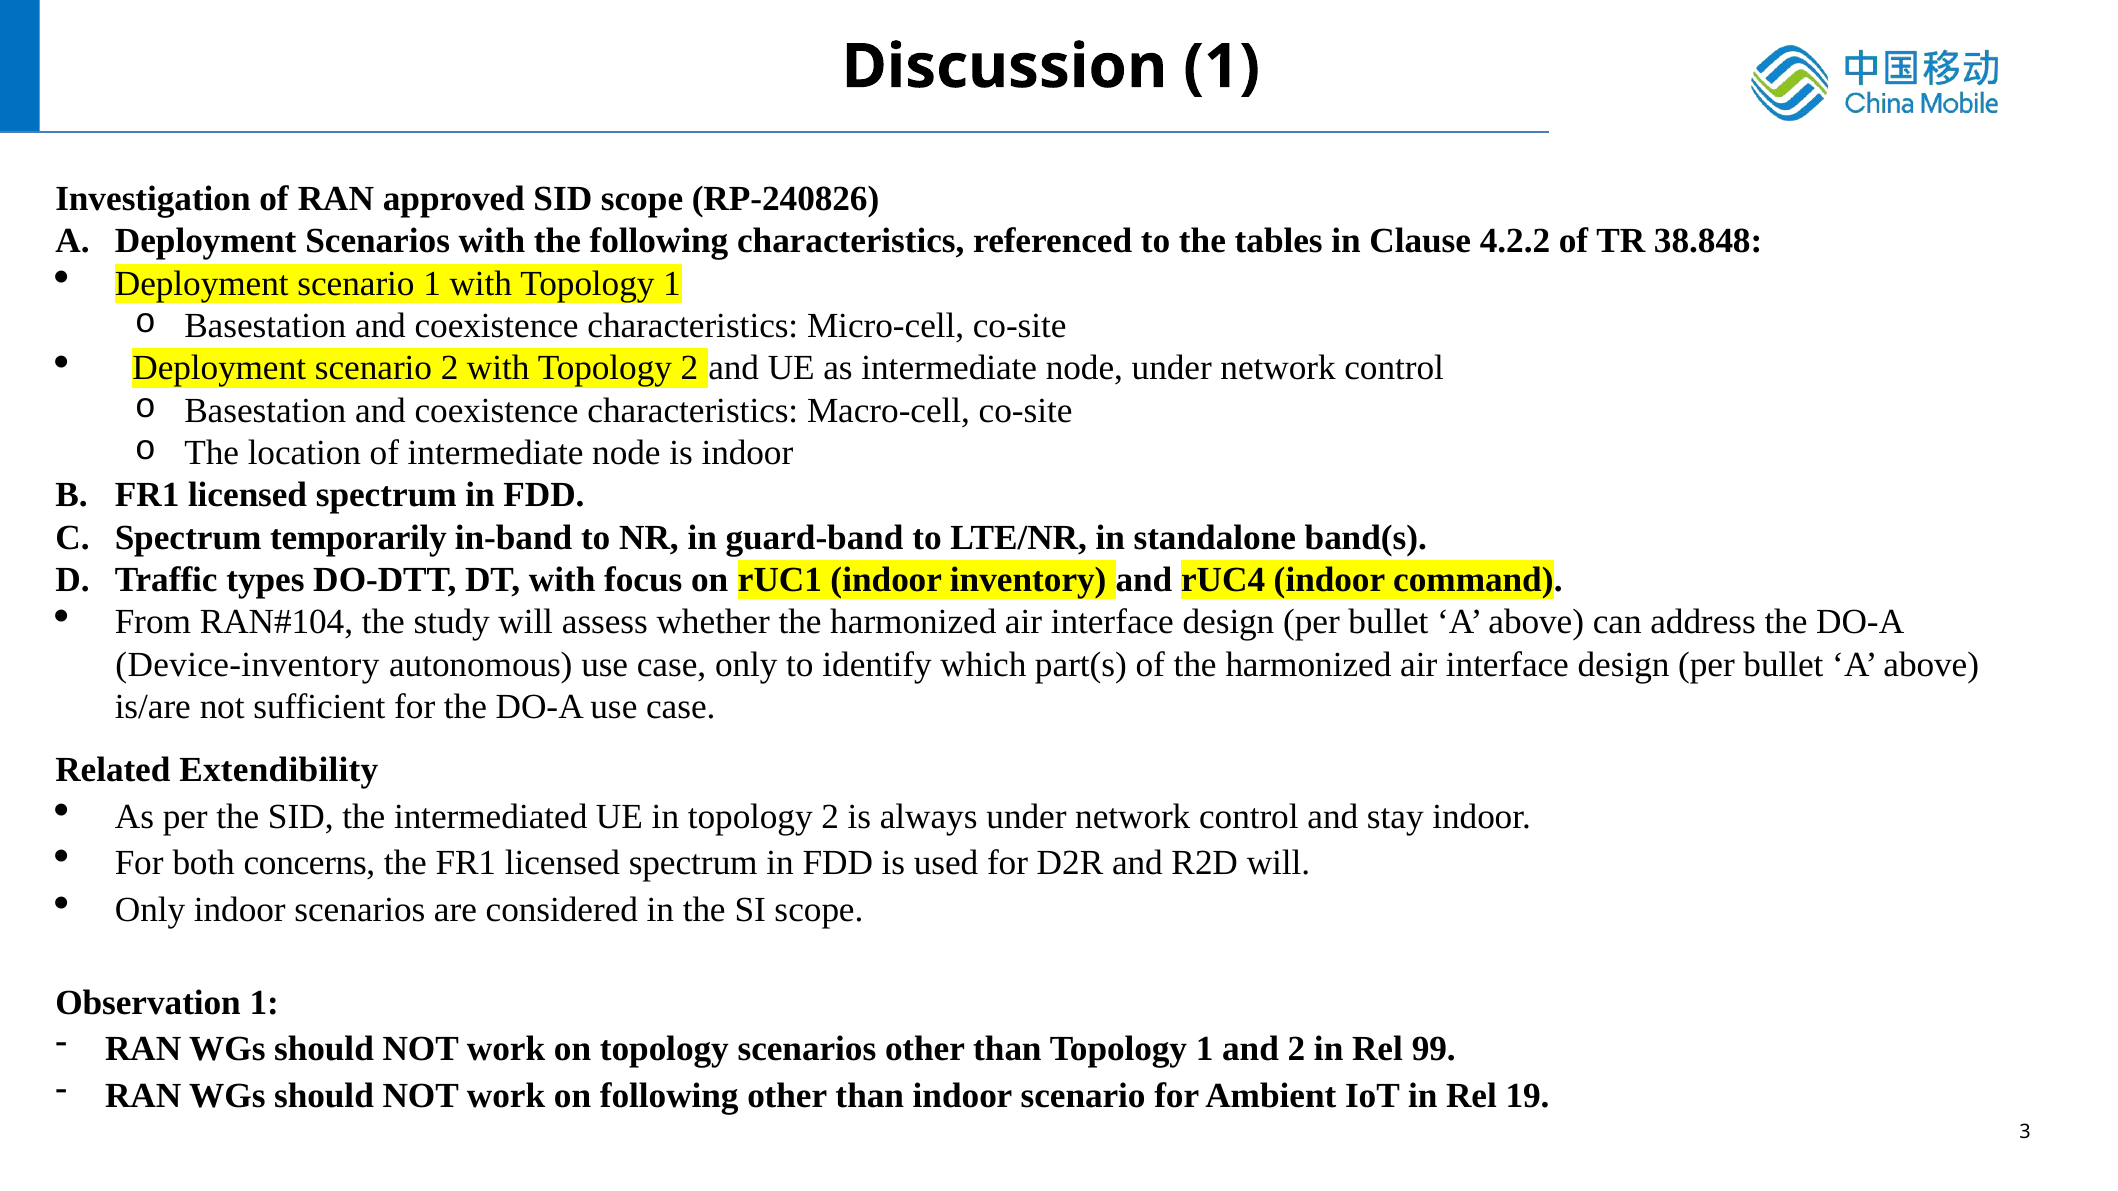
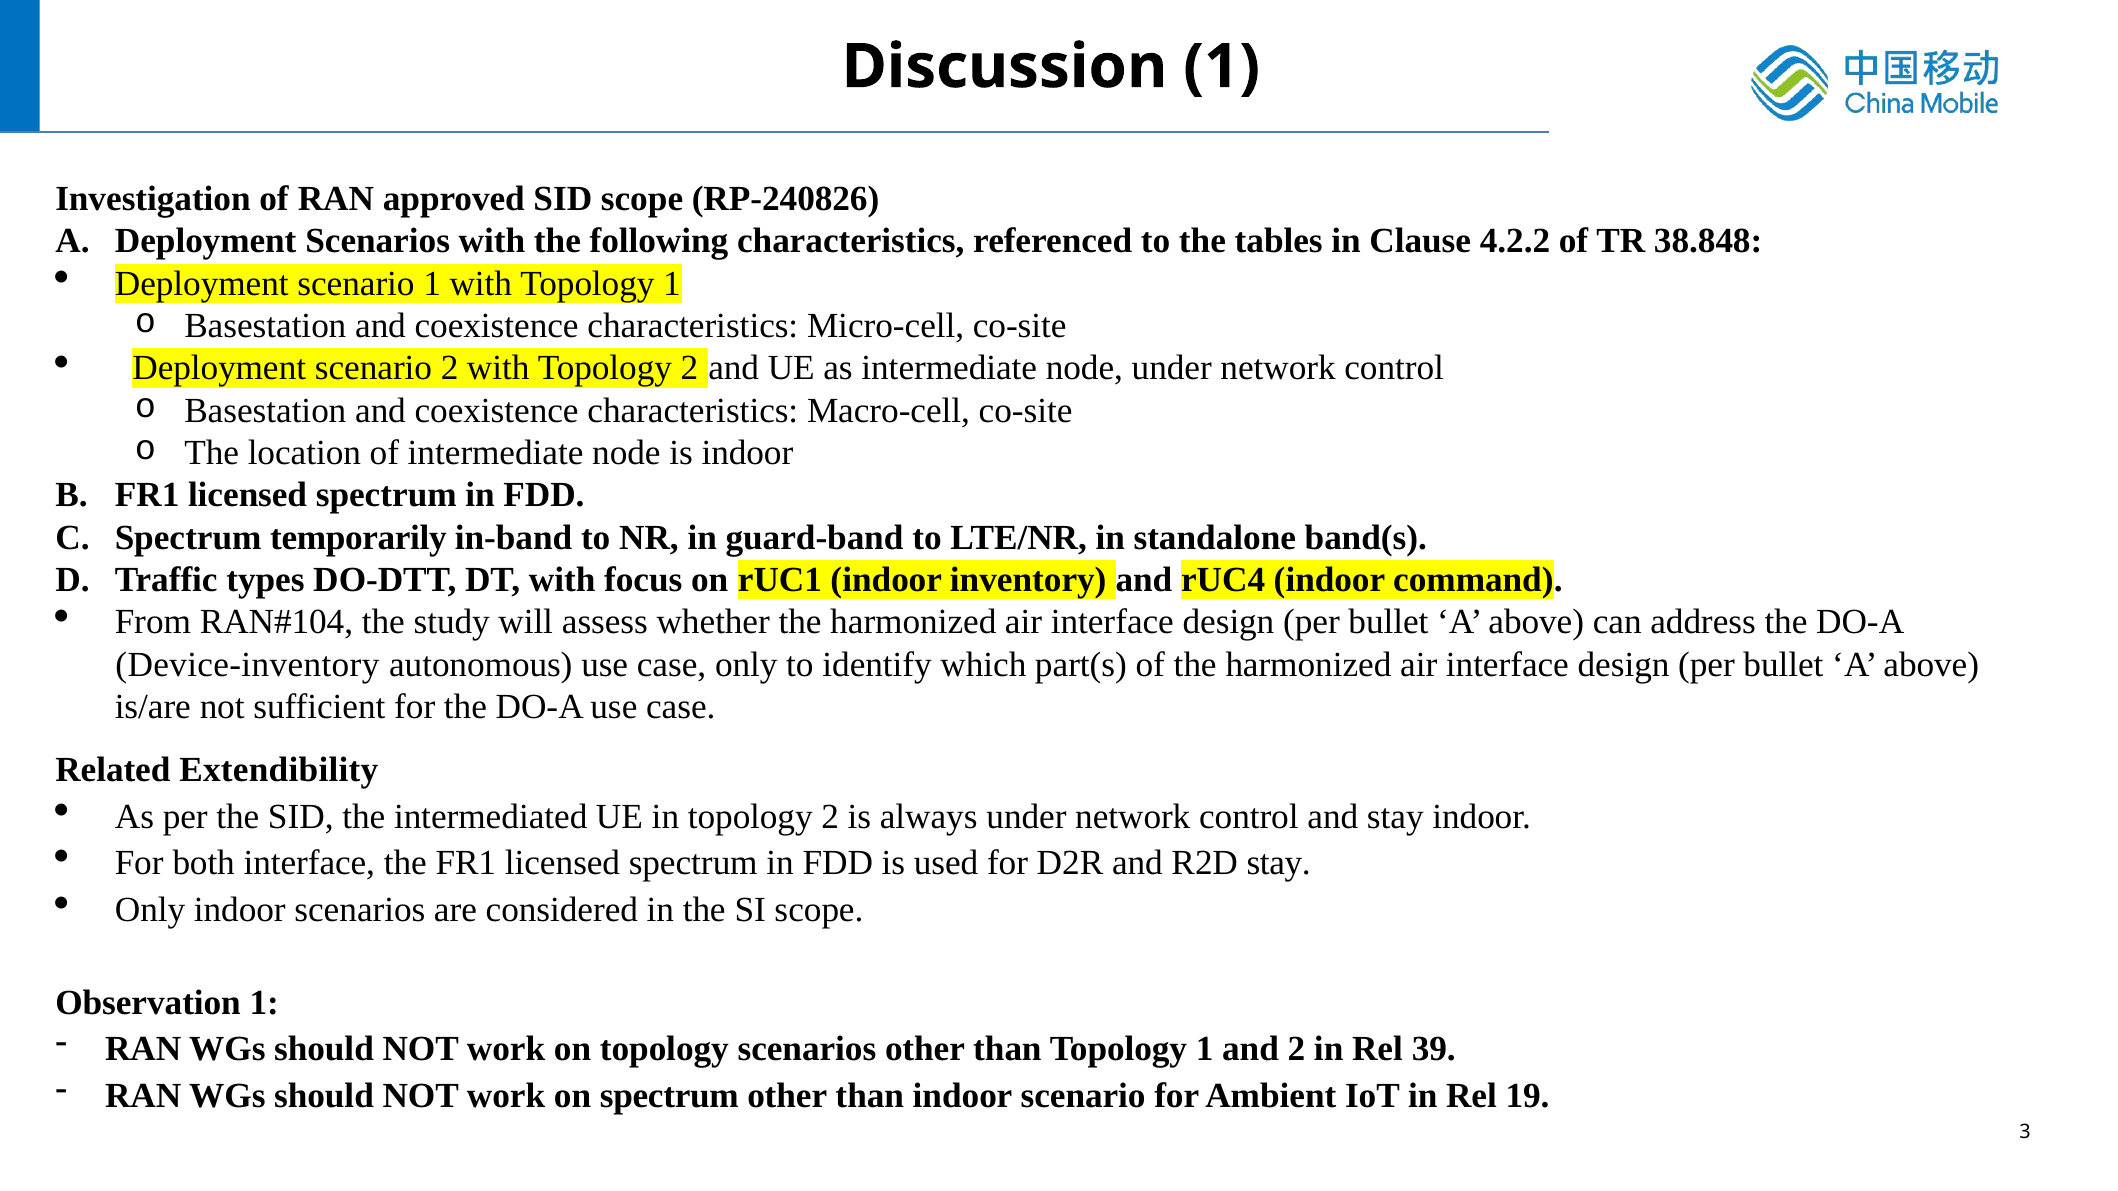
both concerns: concerns -> interface (309, 863)
R2D will: will -> stay (1279, 863)
99: 99 -> 39 (1434, 1049)
on following: following -> spectrum (669, 1096)
